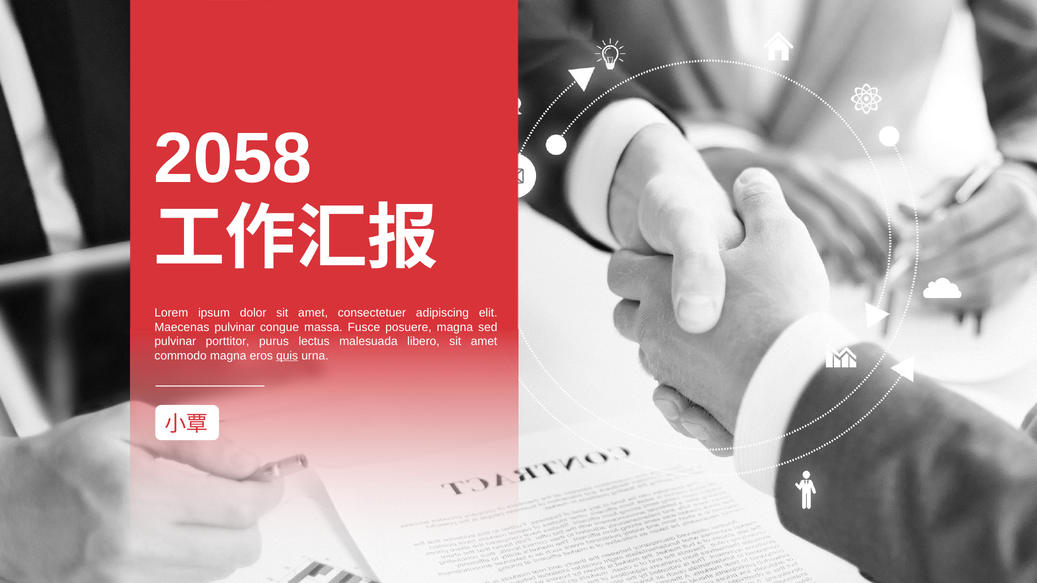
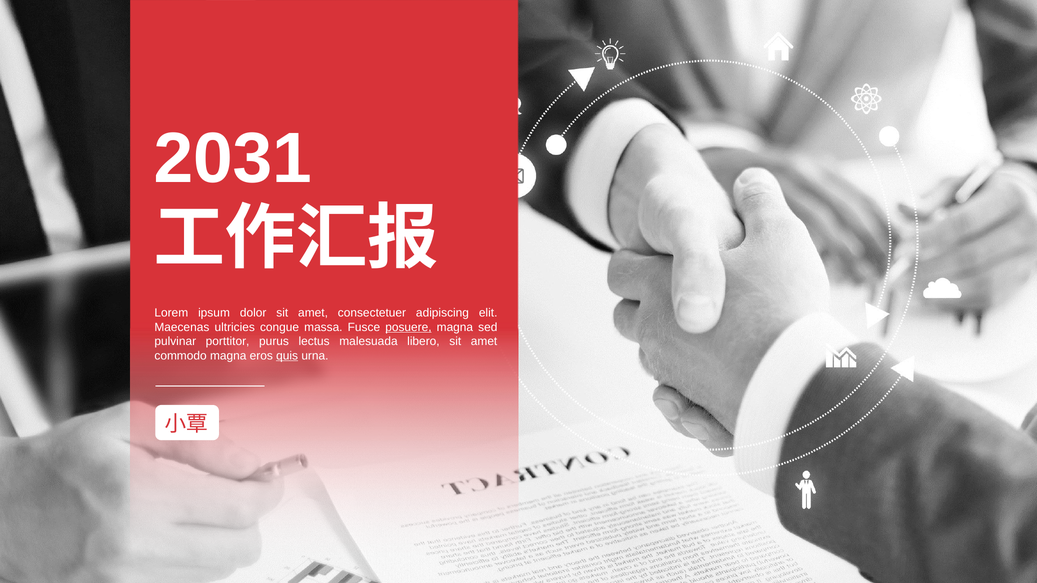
2058: 2058 -> 2031 (233, 159)
Maecenas pulvinar: pulvinar -> ultricies (235, 327)
posuere underline: none -> present (408, 327)
